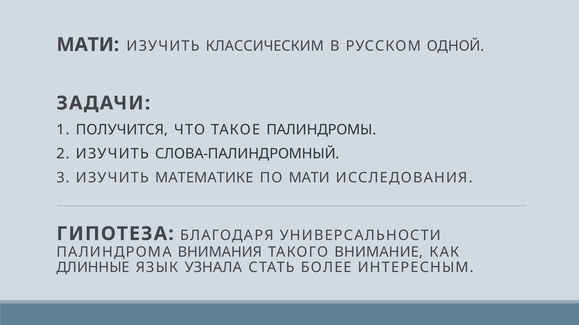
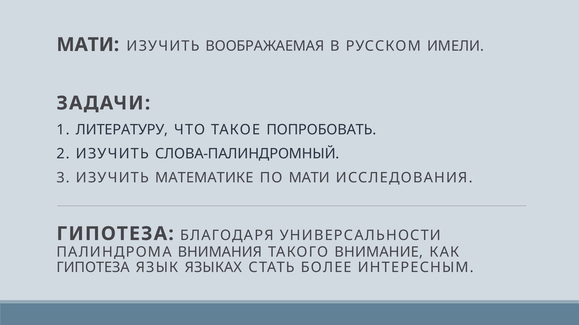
КЛАССИЧЕСКИМ: КЛАССИЧЕСКИМ -> ВООБРАЖАЕМАЯ (265, 46)
ОДНОЙ: ОДНОЙ -> ИМЕЛИ (455, 46)
ПОЛУЧИТСЯ: ПОЛУЧИТСЯ -> ЛИТЕРАТУРУ (122, 130)
ПАЛИНДРОМЫ: ПАЛИНДРОМЫ -> ПОПРОБОВАТЬ (321, 130)
ДЛИННЫЕ: ДЛИННЫЕ -> ГИПОТЕЗА (93, 268)
УЗНАЛА: УЗНАЛА -> ЯЗЫКАХ (213, 268)
